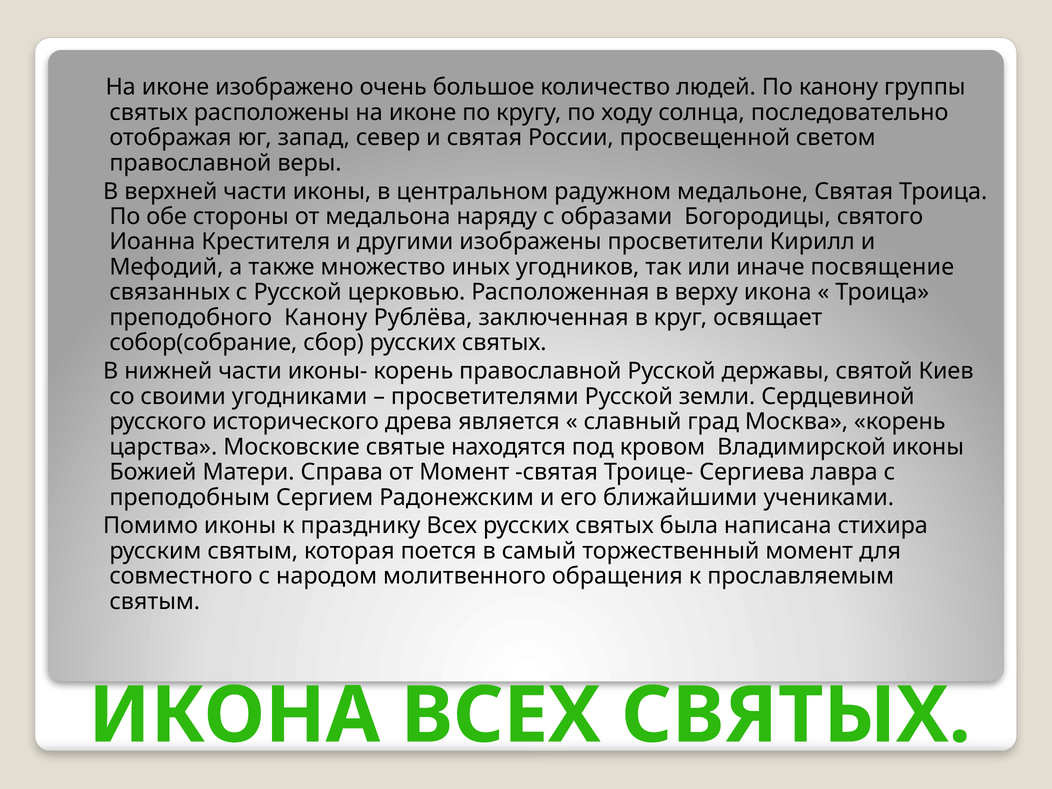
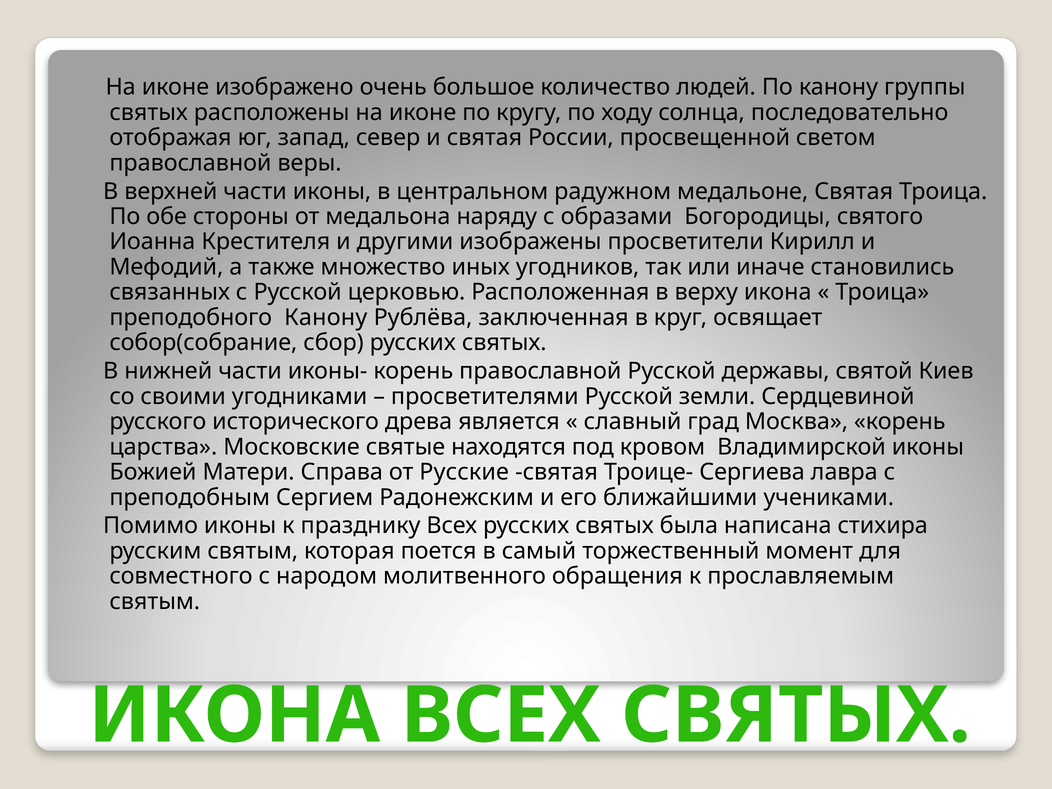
посвящение: посвящение -> становились (882, 267)
от Момент: Момент -> Русские (464, 472)
